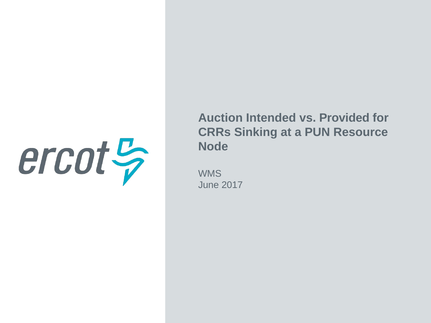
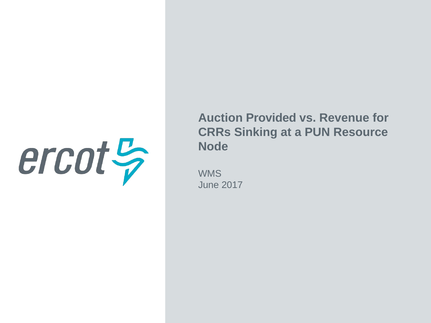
Intended: Intended -> Provided (271, 118)
Provided: Provided -> Revenue (344, 118)
